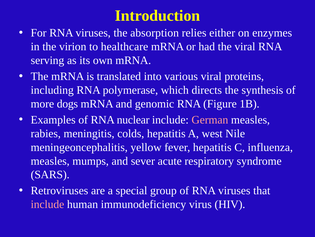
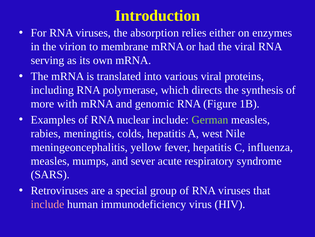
healthcare: healthcare -> membrane (125, 47)
dogs: dogs -> with (67, 104)
German colour: pink -> light green (210, 119)
